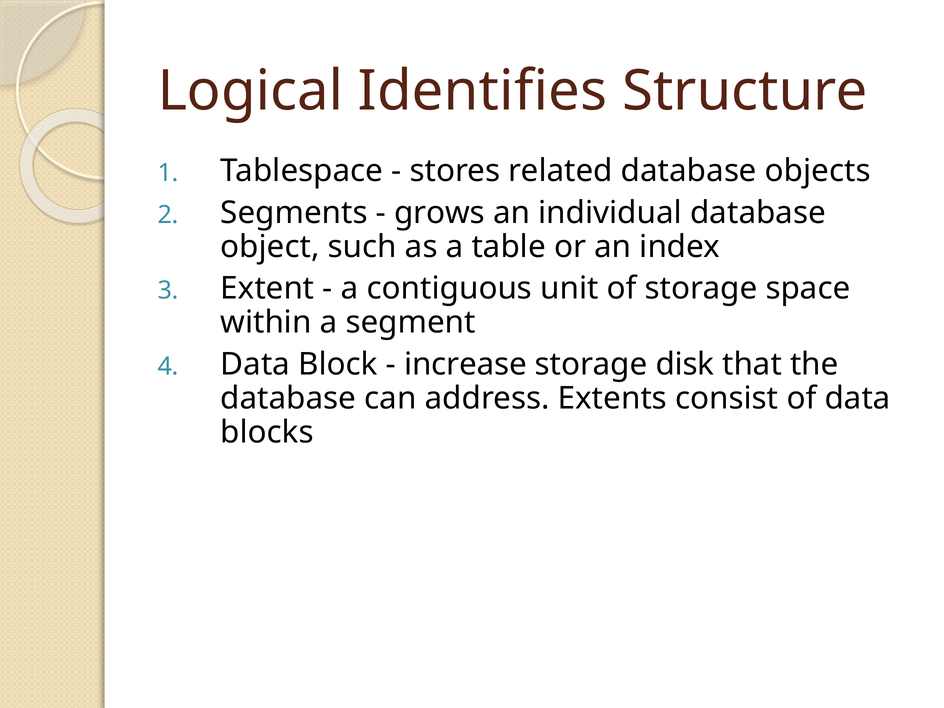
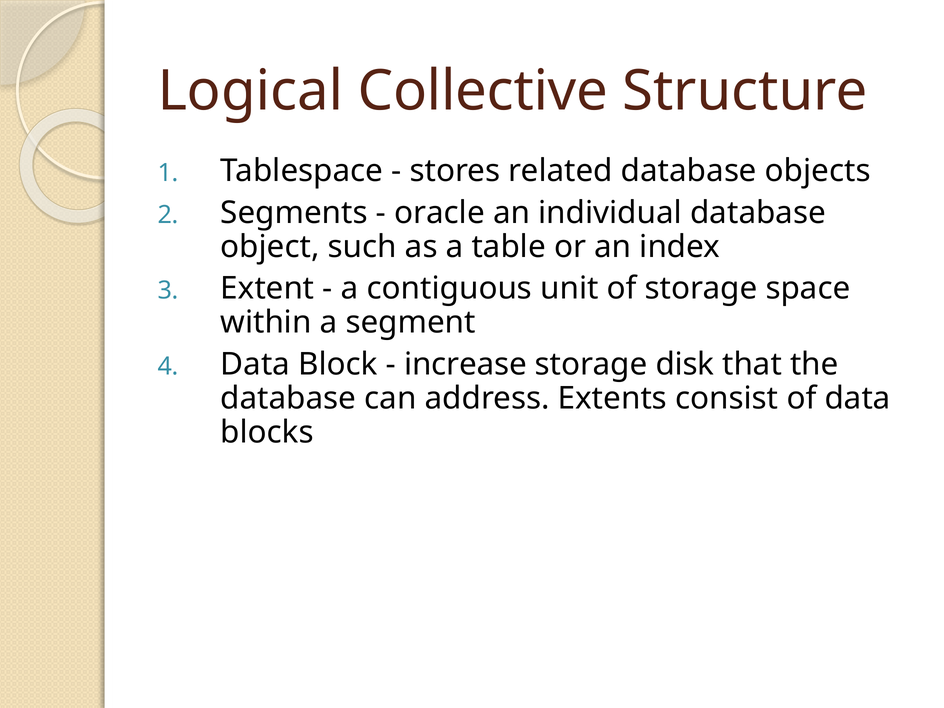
Identifies: Identifies -> Collective (483, 91)
grows: grows -> oracle (440, 213)
